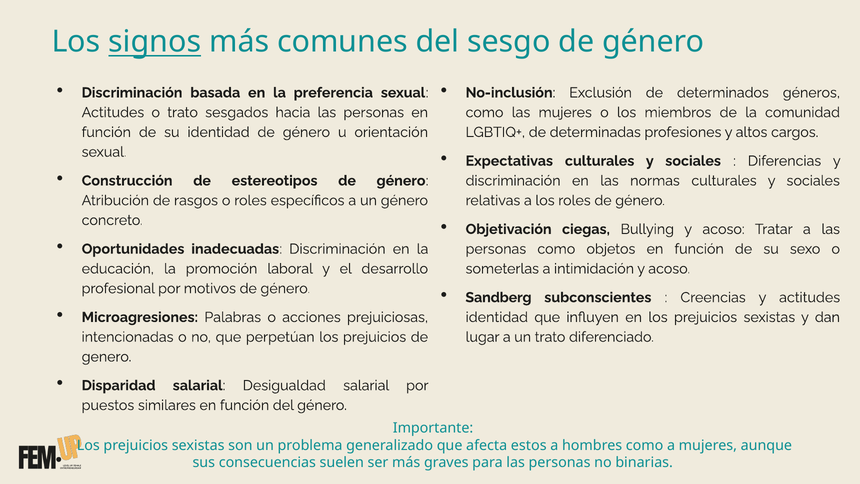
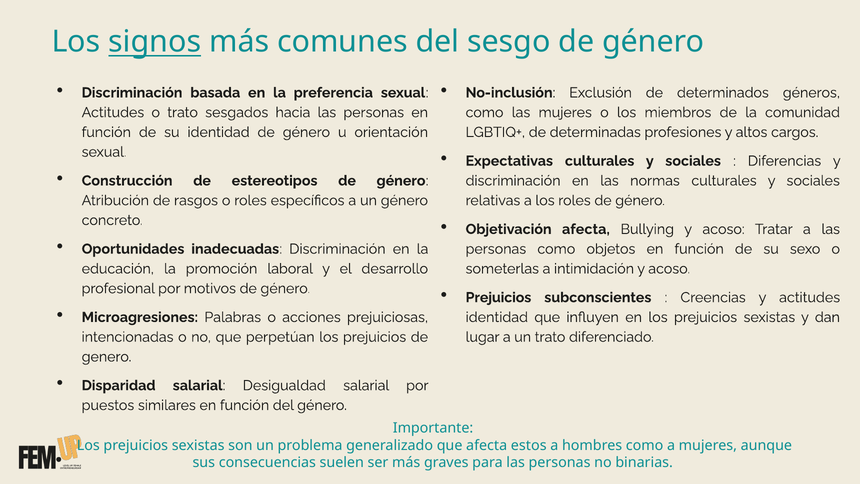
Objetivación ciegas: ciegas -> afecta (586, 229)
Sandberg: Sandberg -> Prejuicios (498, 297)
